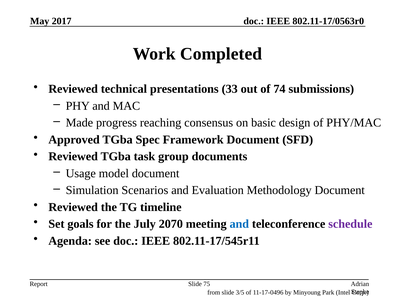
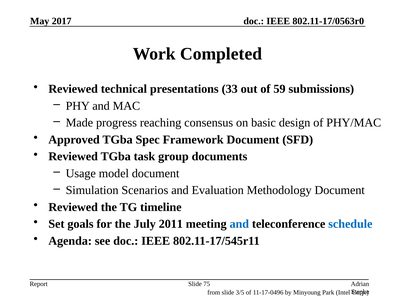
74: 74 -> 59 (279, 89)
2070: 2070 -> 2011 (171, 224)
schedule colour: purple -> blue (350, 224)
